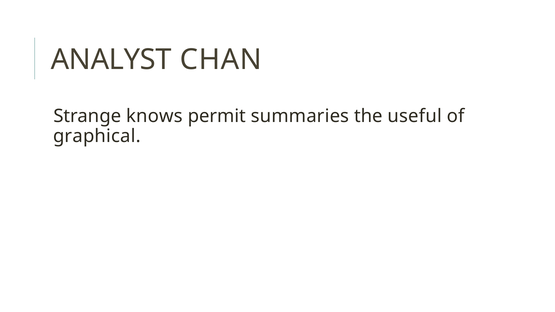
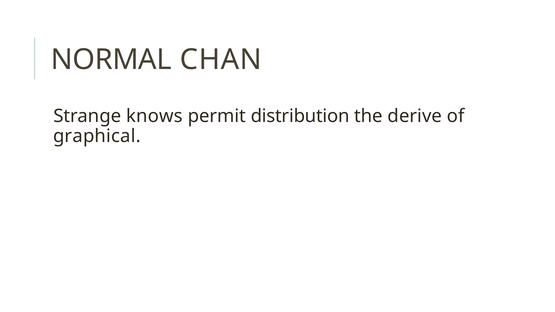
ANALYST: ANALYST -> NORMAL (111, 60)
summaries: summaries -> distribution (300, 116)
useful: useful -> derive (415, 116)
